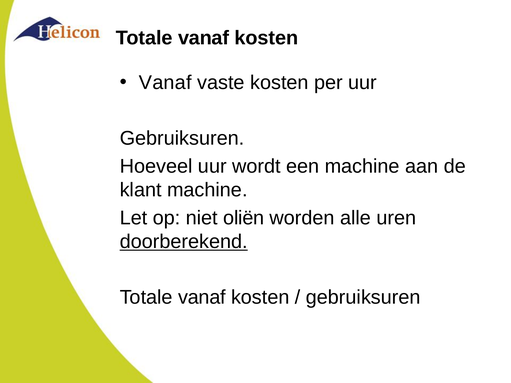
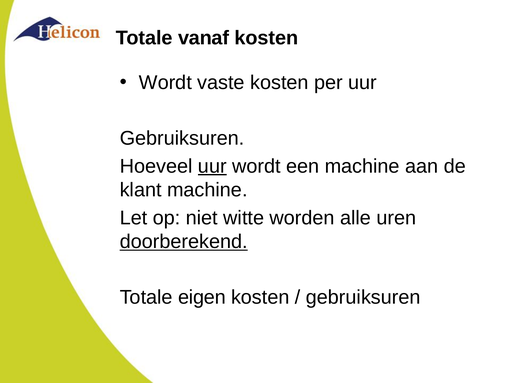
Vanaf: Vanaf -> Wordt (165, 83)
uur underline: none -> present (212, 166)
oliën: oliën -> witte (244, 218)
vanaf: vanaf -> eigen (202, 298)
